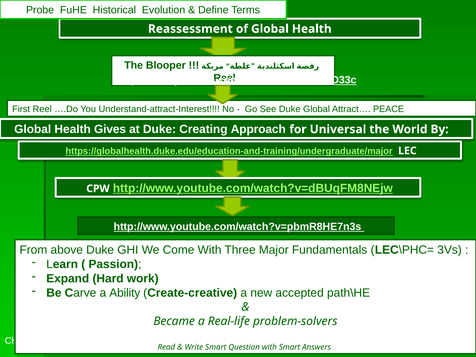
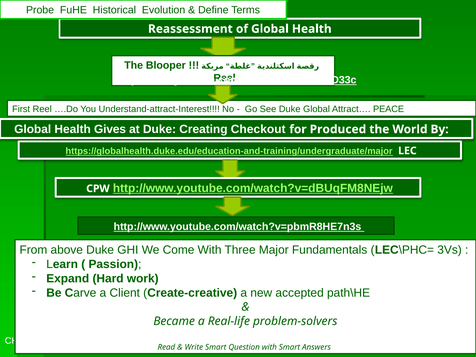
Approach: Approach -> Checkout (258, 129)
Universal: Universal -> Produced (338, 129)
Ability: Ability -> Client (125, 293)
